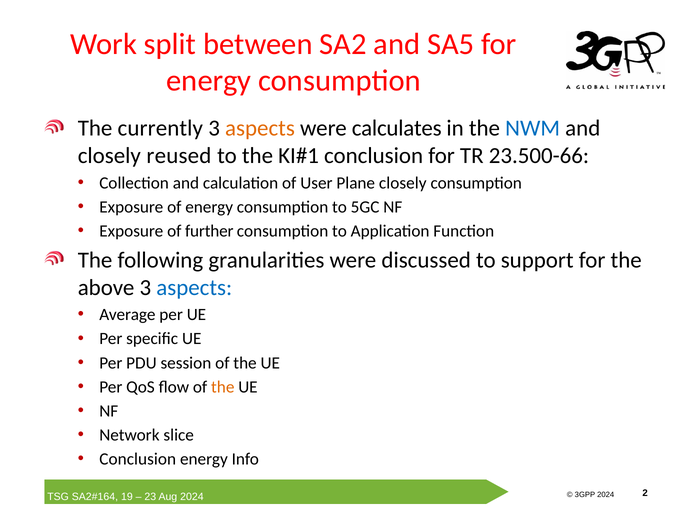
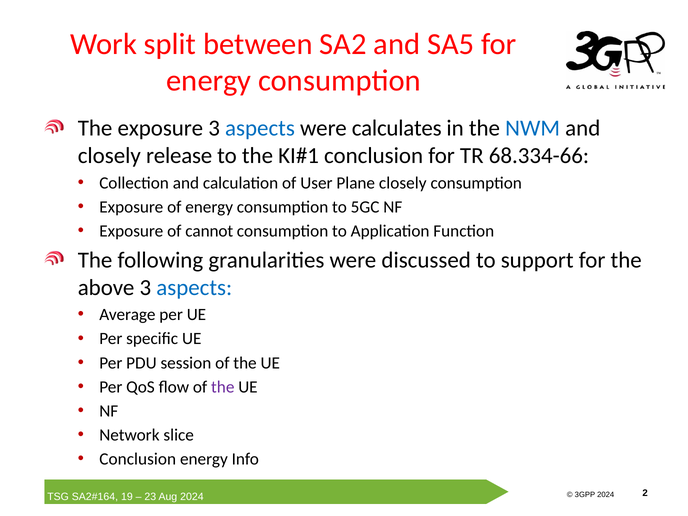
The currently: currently -> exposure (160, 128)
aspects colour: orange -> blue (260, 128)
reused: reused -> release (179, 156)
23.500-66: 23.500-66 -> 68.334-66 (539, 156)
further: further -> cannot (209, 231)
the colour: orange -> purple (223, 387)
